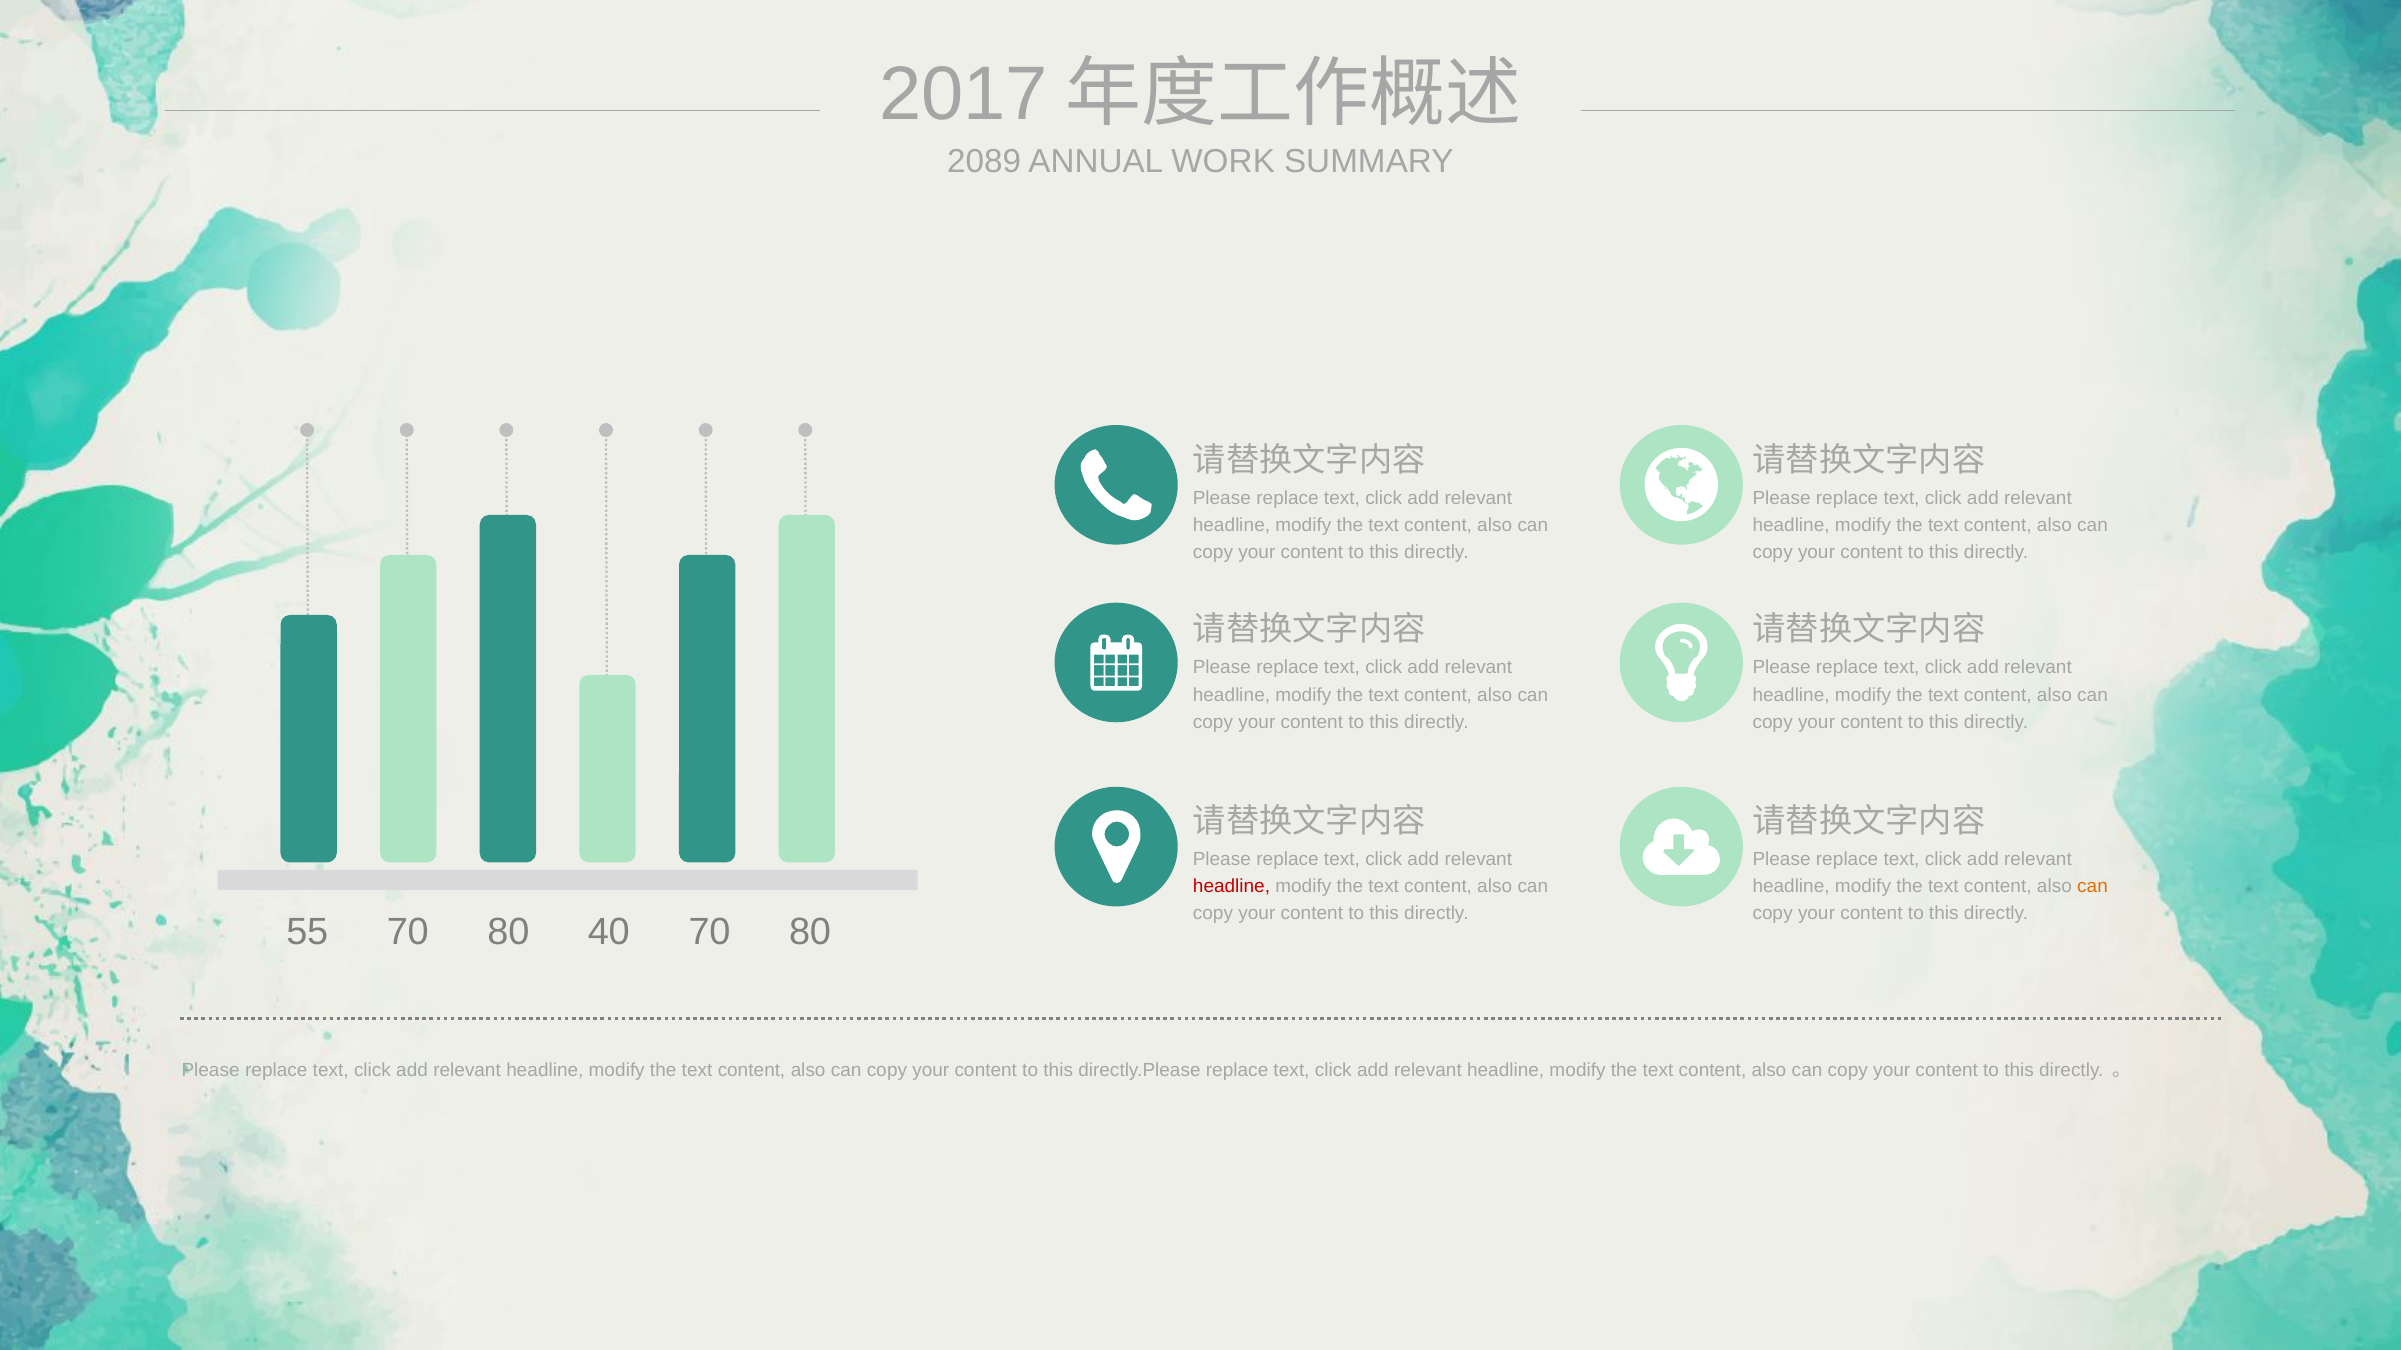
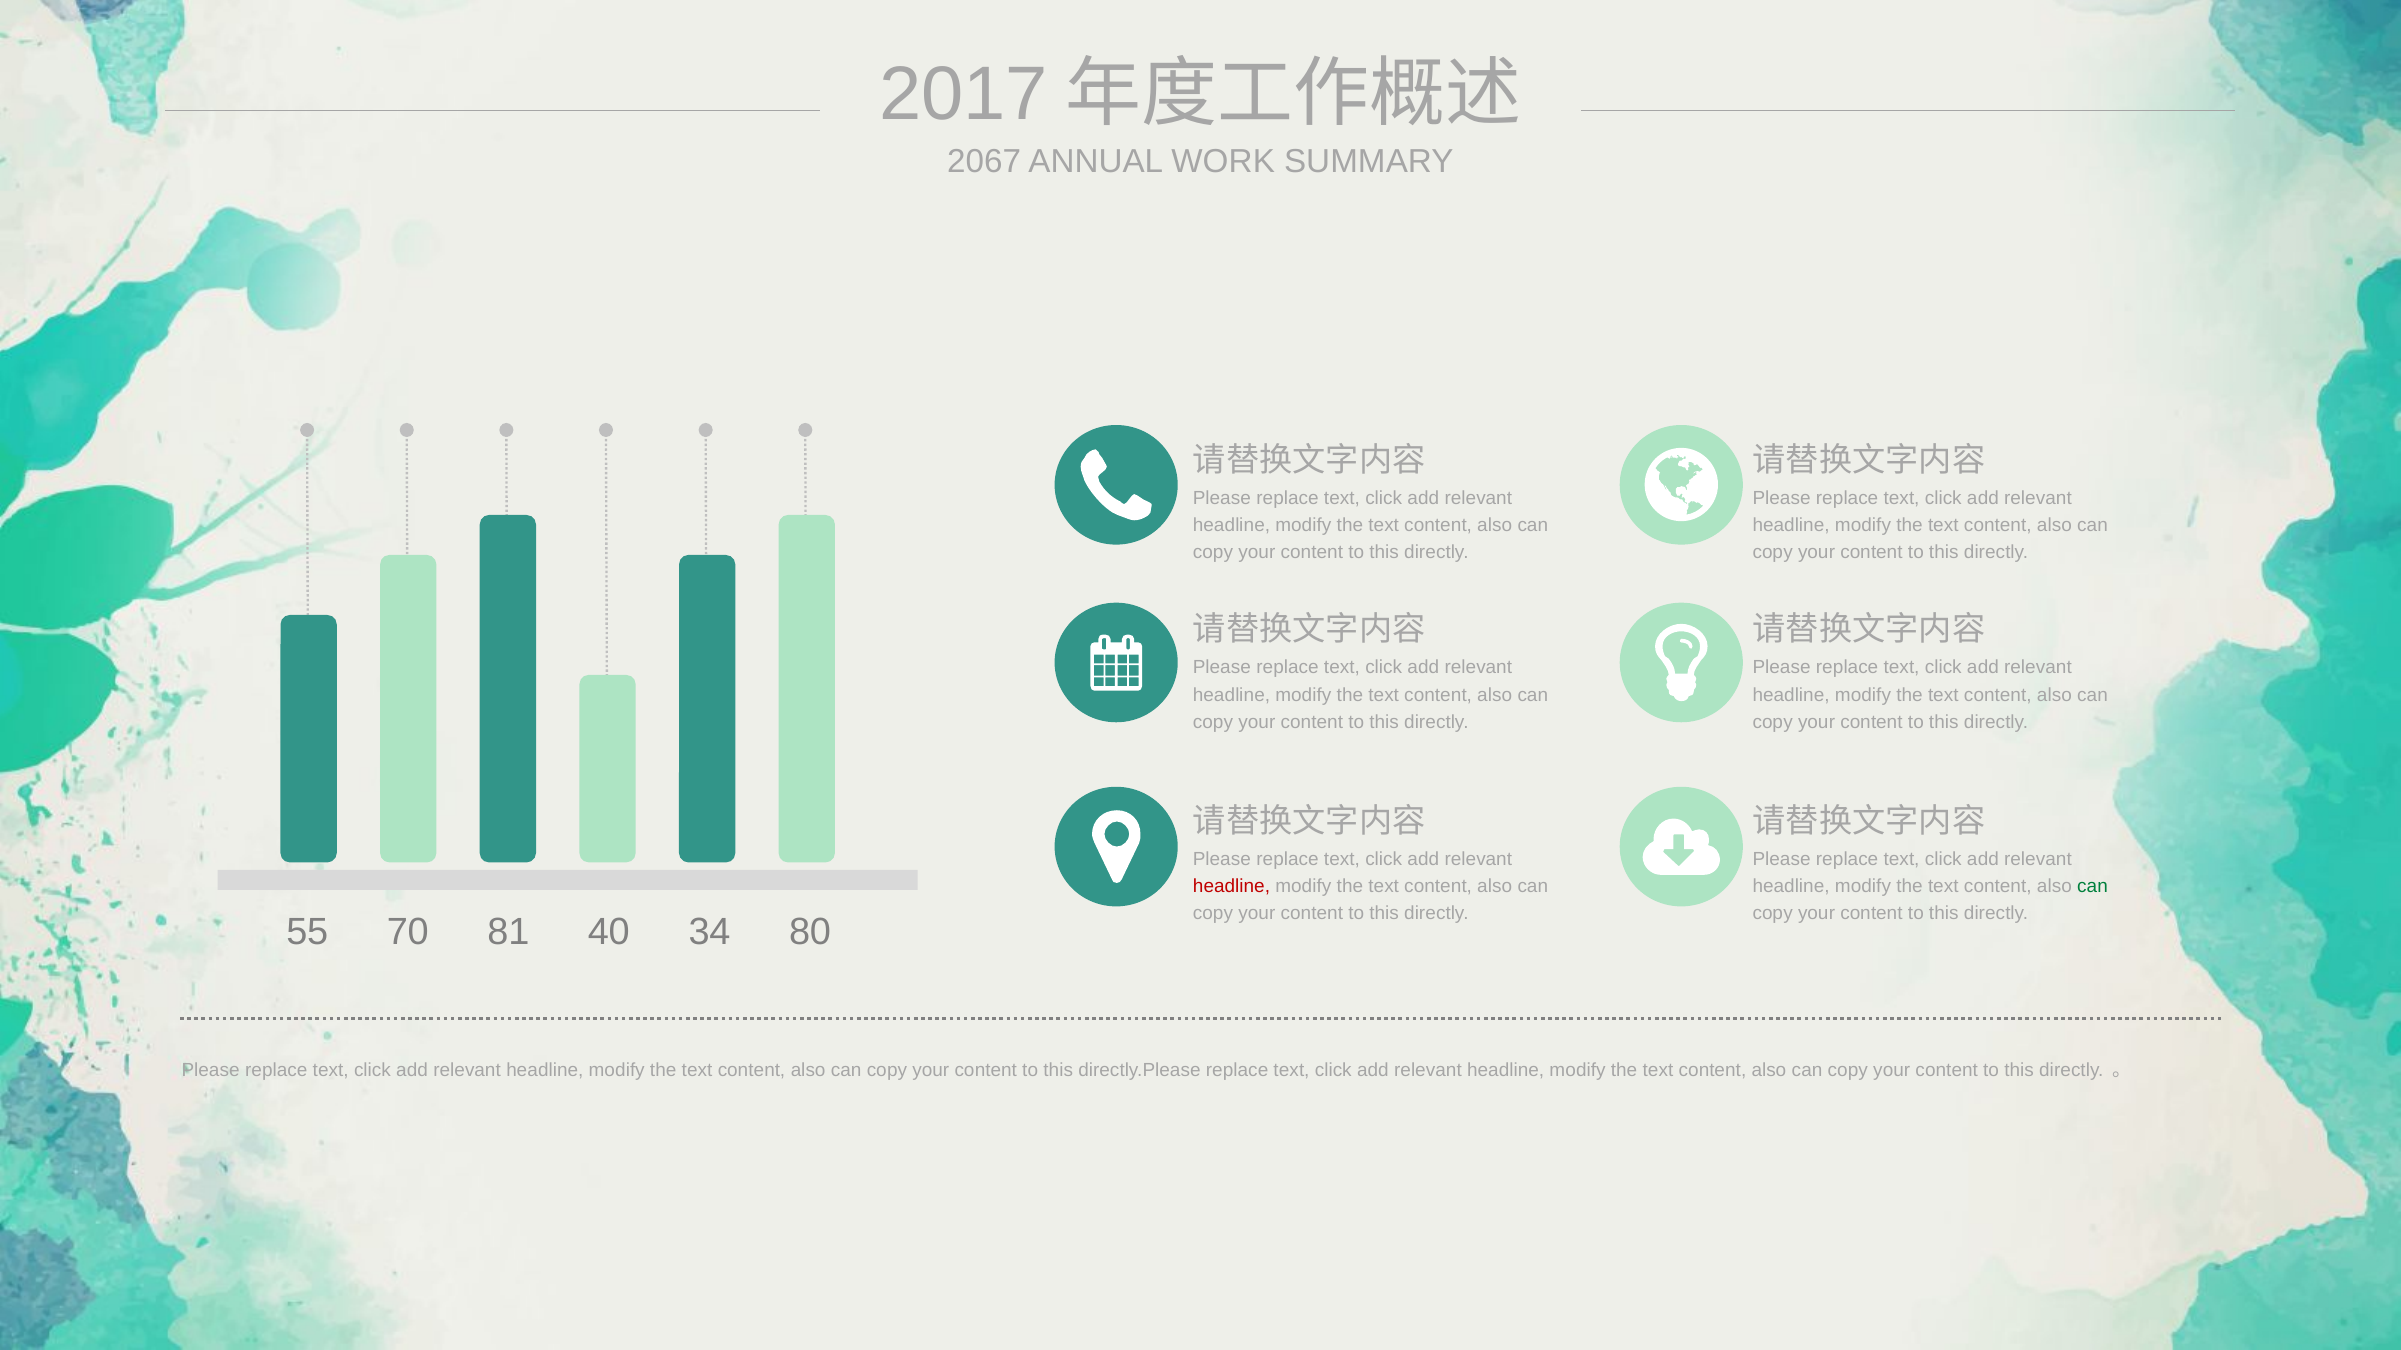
2089: 2089 -> 2067 (984, 161)
can colour: orange -> green (2092, 887)
55 70 80: 80 -> 81 (508, 933)
40 70: 70 -> 34 (710, 933)
